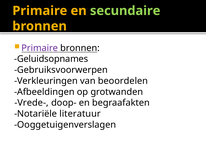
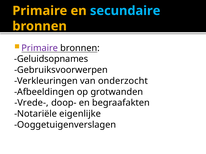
secundaire colour: light green -> light blue (125, 11)
beoordelen: beoordelen -> onderzocht (123, 81)
literatuur: literatuur -> eigenlijke (80, 114)
